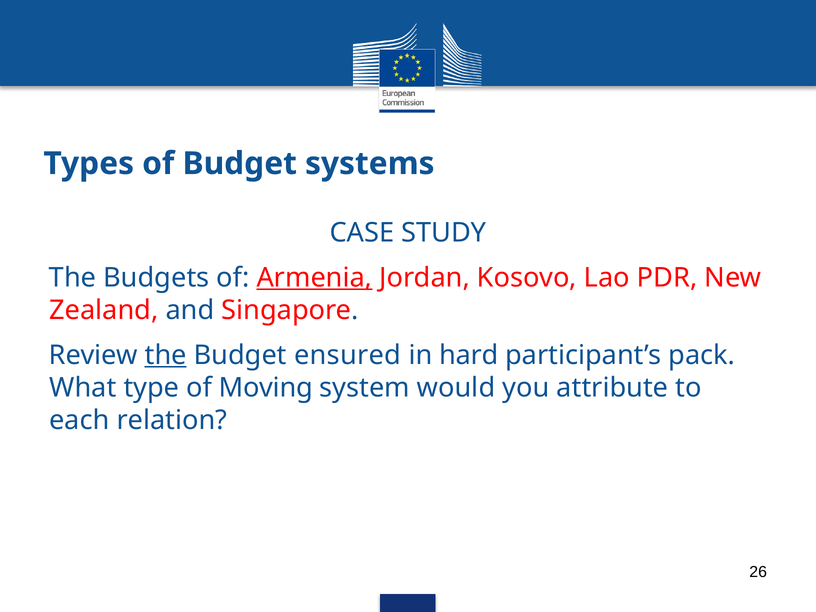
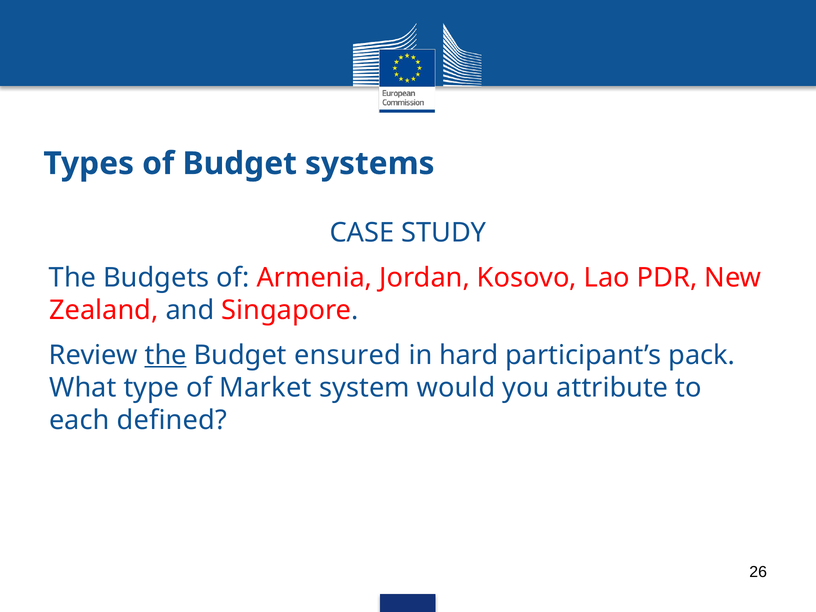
Armenia underline: present -> none (314, 278)
Moving: Moving -> Market (266, 388)
relation: relation -> defined (172, 420)
